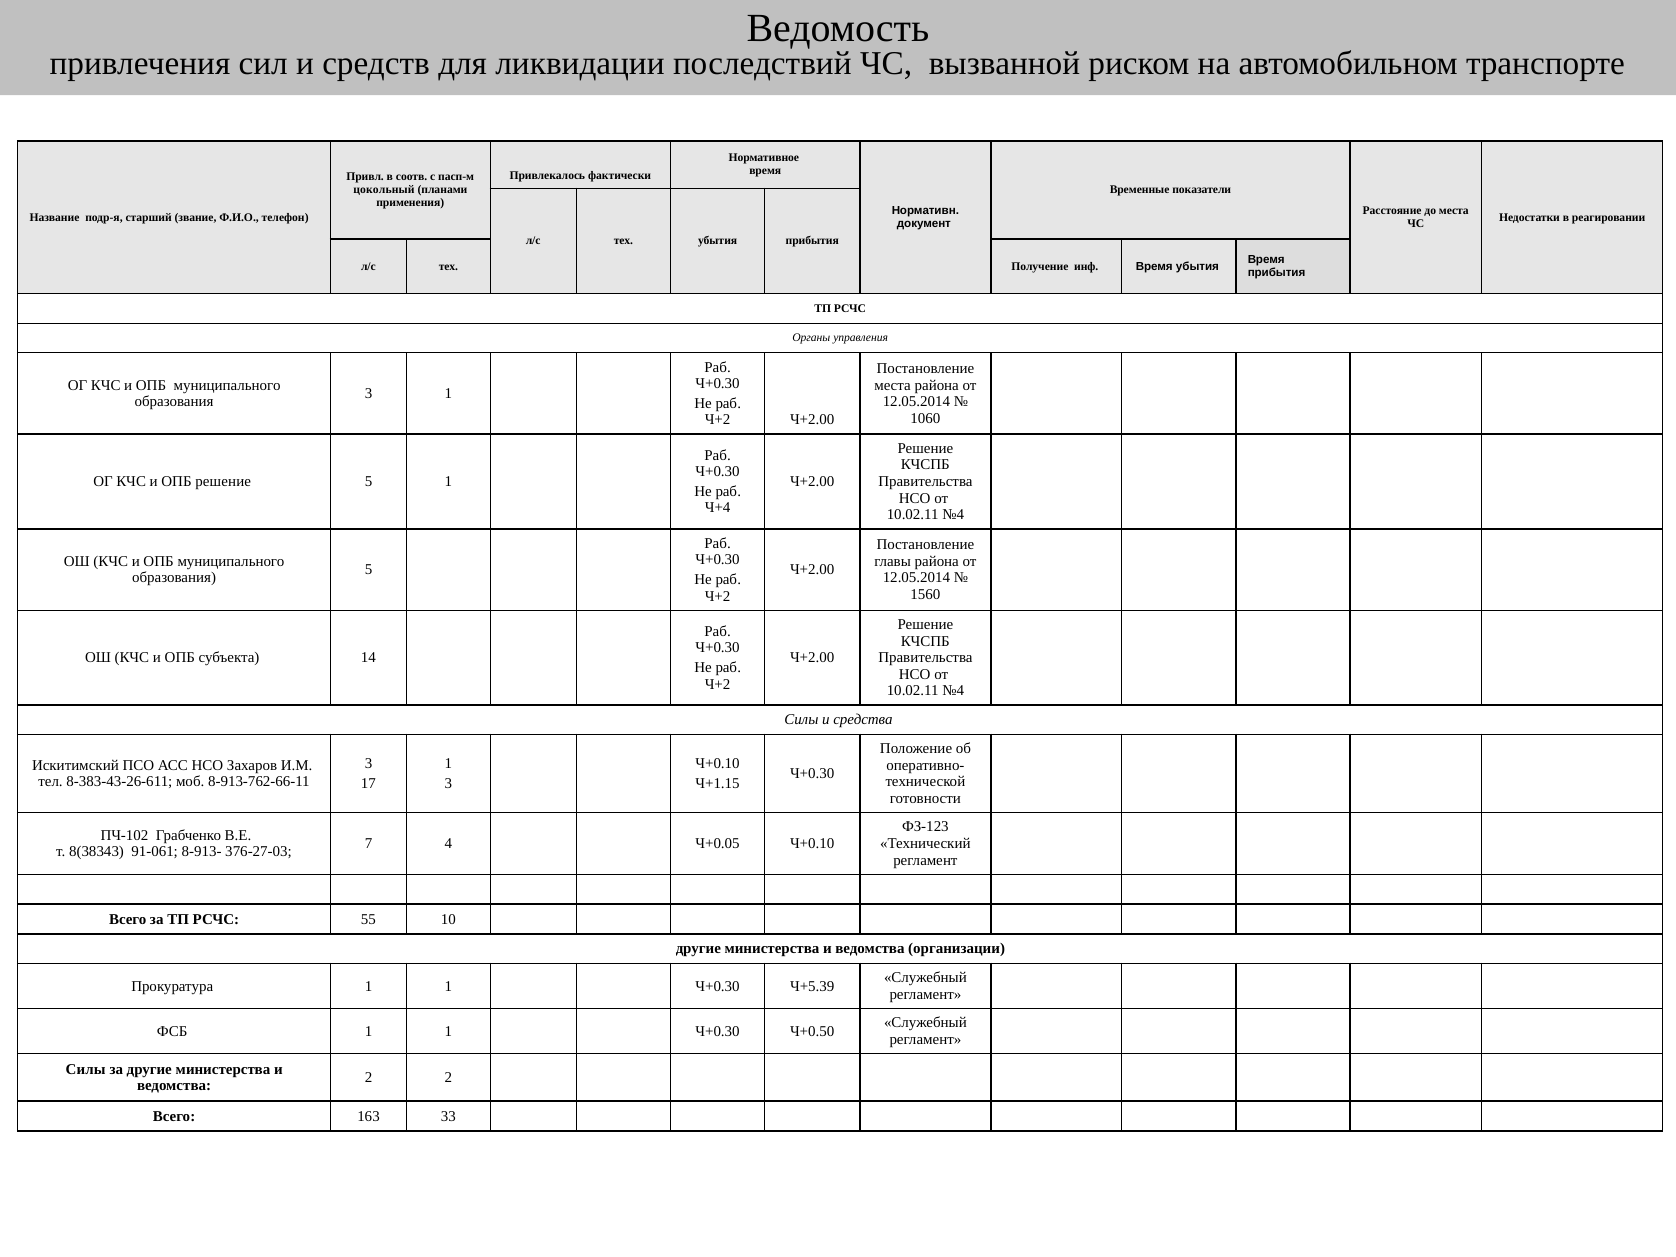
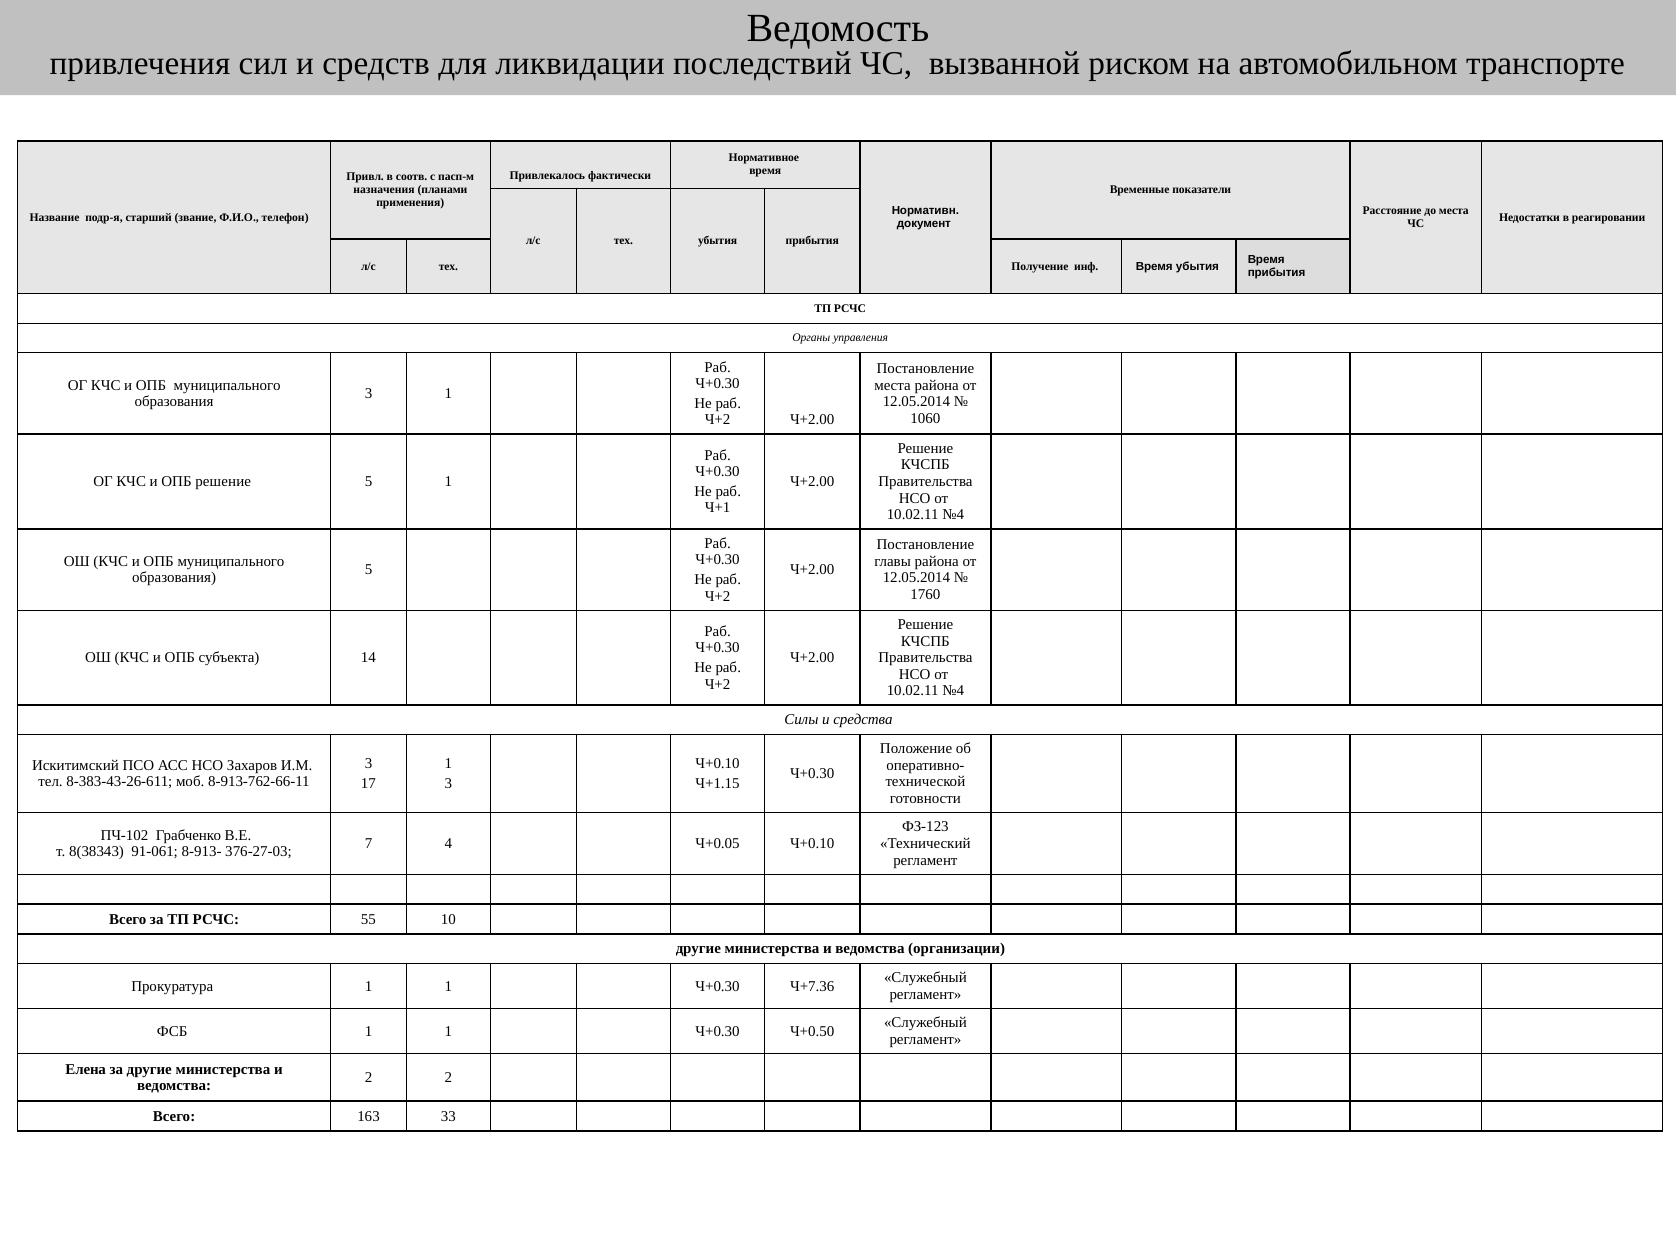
цокольный: цокольный -> назначения (384, 190)
Ч+4: Ч+4 -> Ч+1 (718, 508)
1560: 1560 -> 1760 (925, 595)
Ч+5.39: Ч+5.39 -> Ч+7.36 (812, 986)
Силы: Силы -> Елена (86, 1069)
